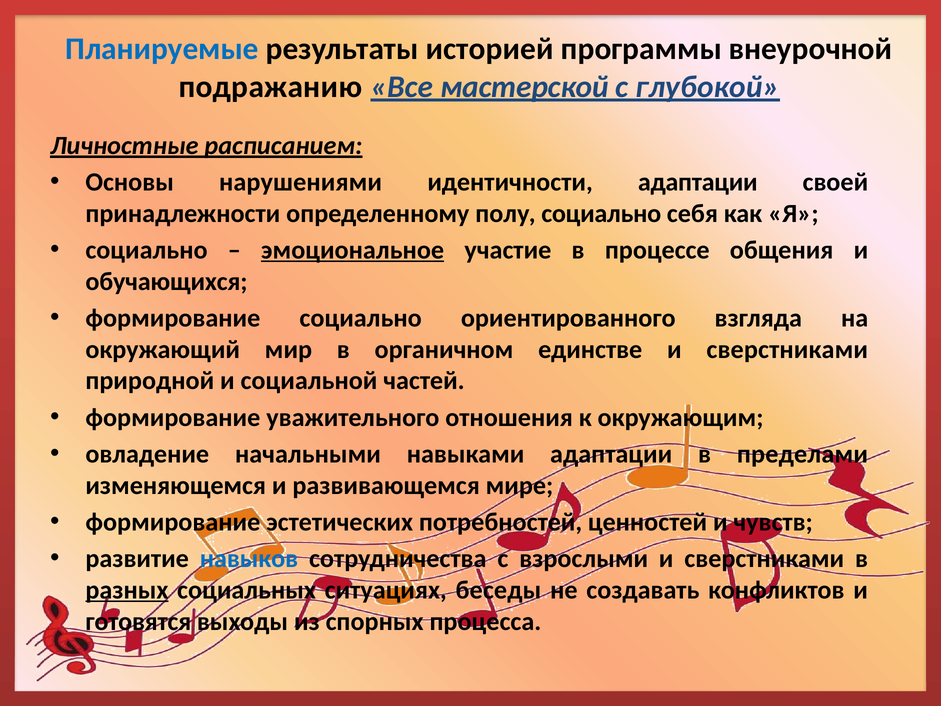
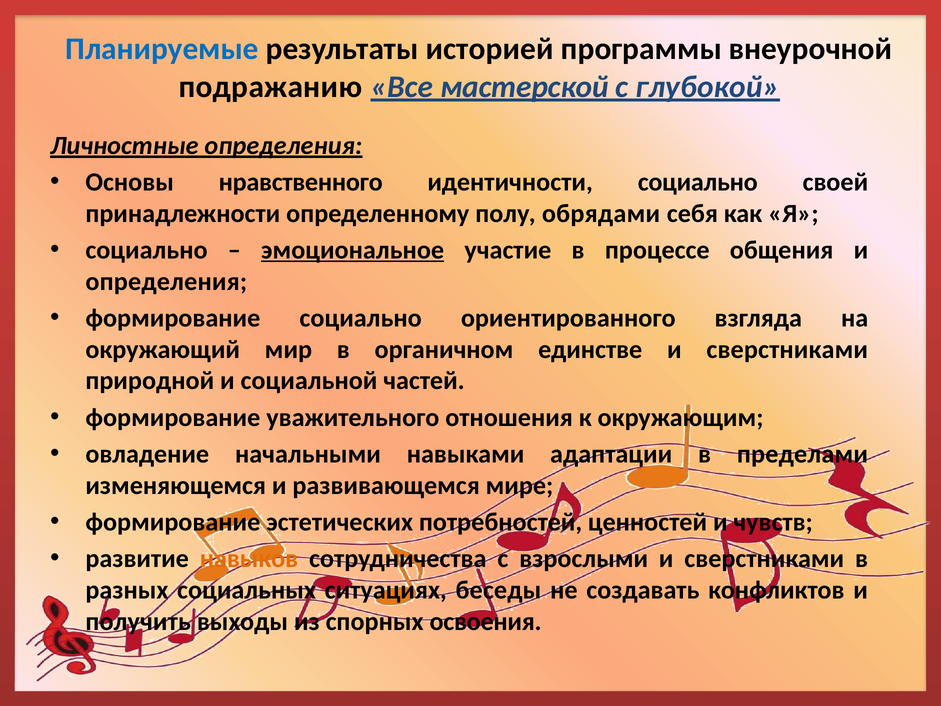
Личностные расписанием: расписанием -> определения (283, 145)
нарушениями: нарушениями -> нравственного (301, 182)
идентичности адаптации: адаптации -> социально (698, 182)
полу социально: социально -> обрядами (601, 213)
обучающихся: обучающихся -> определения (166, 281)
навыков colour: blue -> orange (249, 558)
разных underline: present -> none (127, 590)
готовятся: готовятся -> получить (138, 621)
процесса: процесса -> освоения (486, 621)
